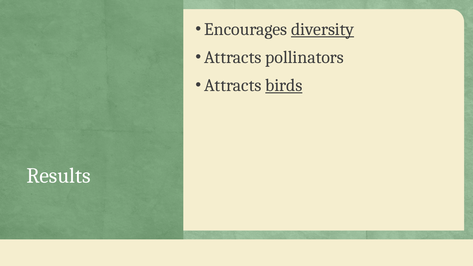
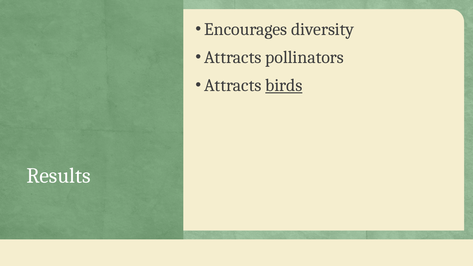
diversity underline: present -> none (323, 29)
